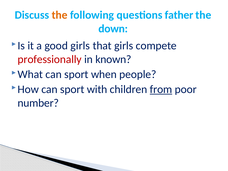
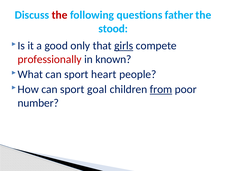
the colour: orange -> red (60, 15)
down: down -> stood (113, 29)
good girls: girls -> only (80, 46)
girls underline: none -> present (124, 46)
when: when -> heart (104, 74)
with: with -> goal (97, 89)
